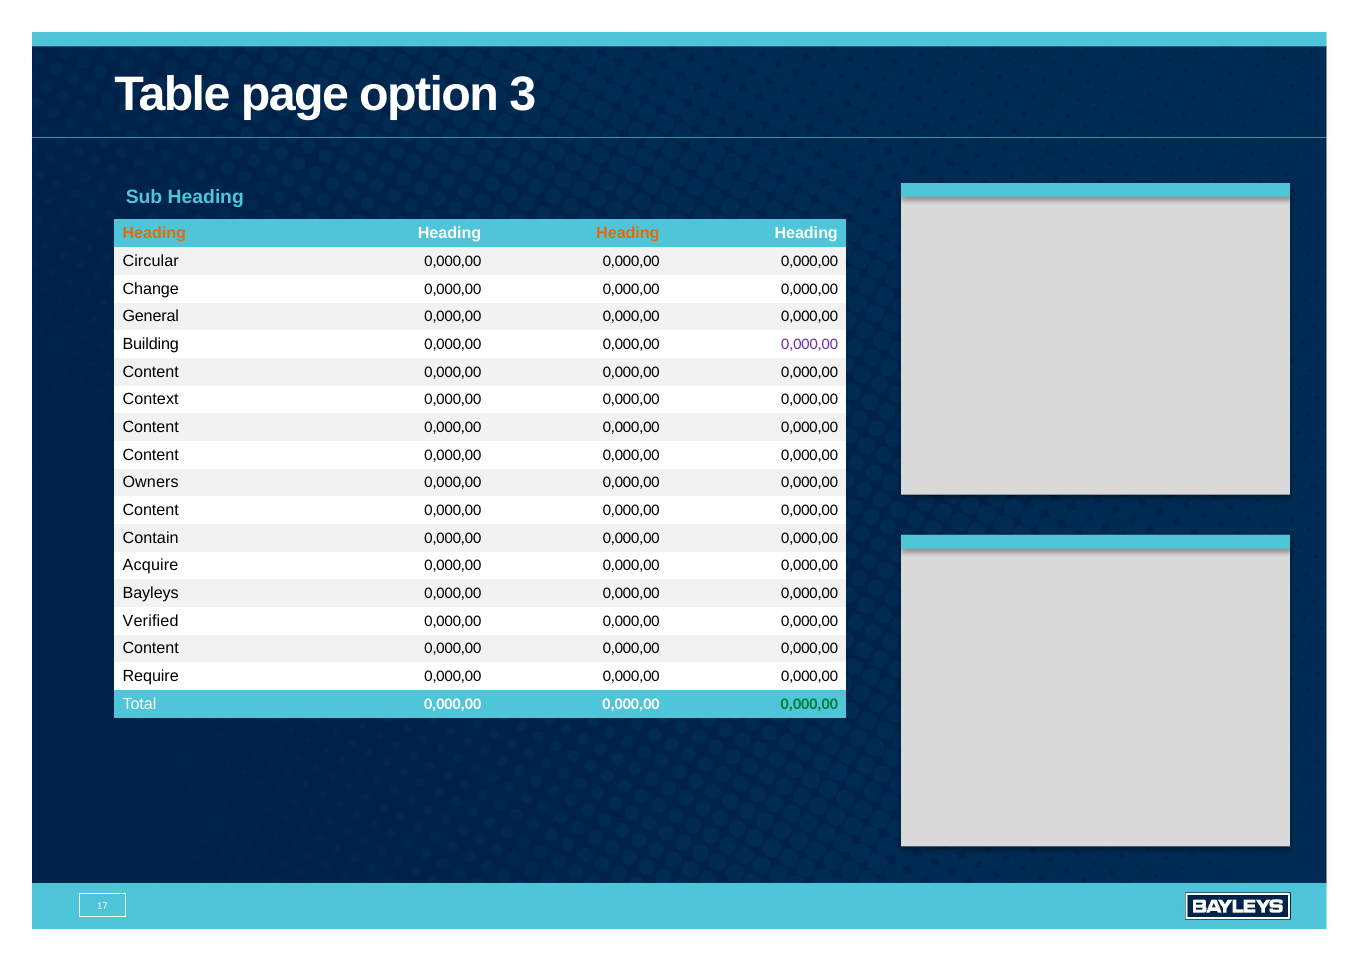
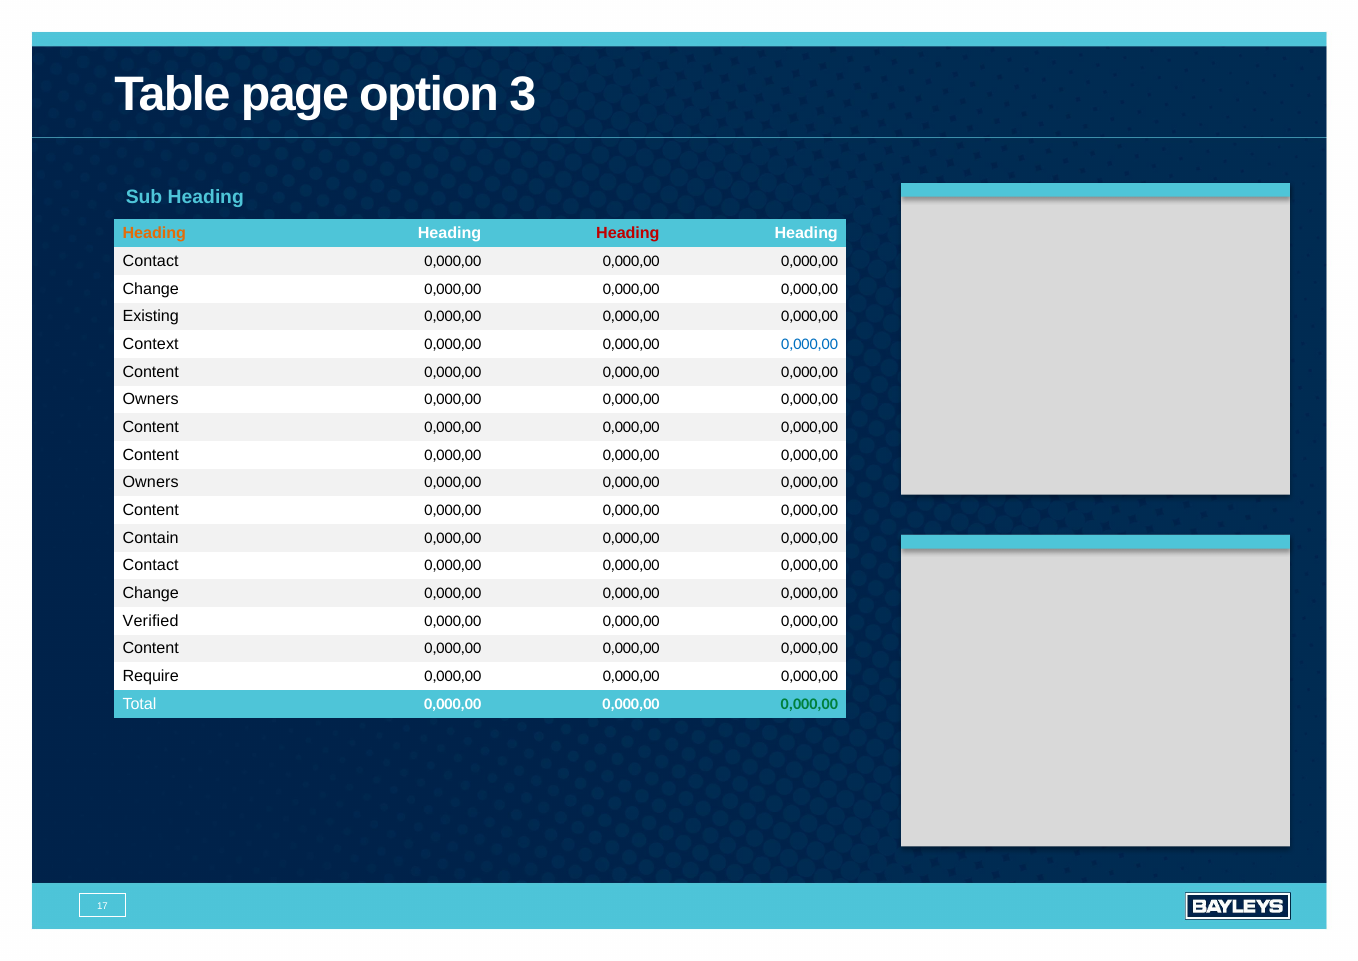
Heading colour: orange -> red (628, 233)
Circular: Circular -> Contact (151, 261)
General: General -> Existing (151, 316)
Building: Building -> Context (151, 344)
0,000,00 colour: purple -> blue (810, 344)
Context: Context -> Owners (151, 399)
Acquire: Acquire -> Contact (151, 566)
Bayleys: Bayleys -> Change (151, 593)
